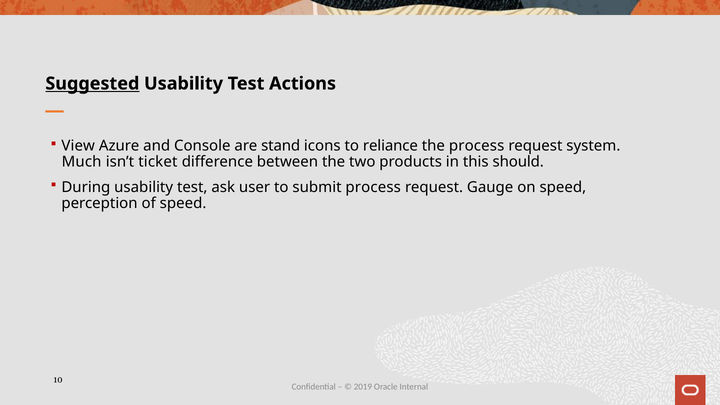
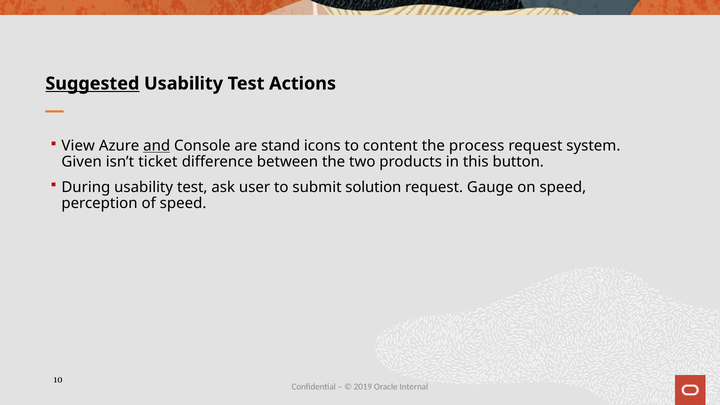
and underline: none -> present (157, 146)
reliance: reliance -> content (390, 146)
Much: Much -> Given (82, 162)
should: should -> button (518, 162)
submit process: process -> solution (373, 187)
